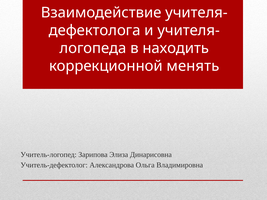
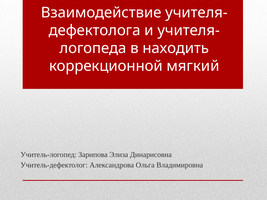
менять: менять -> мягкий (193, 66)
